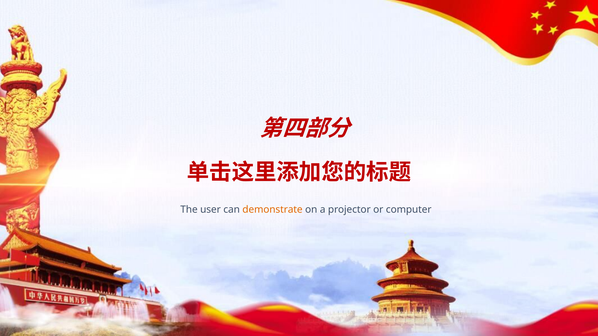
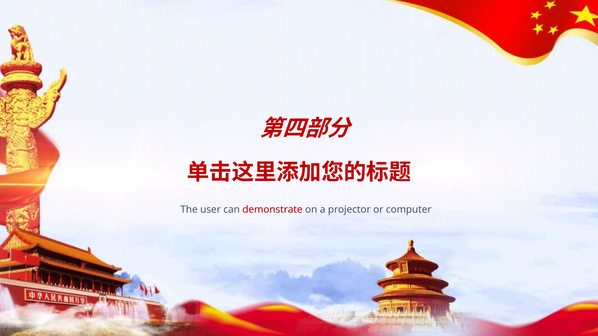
demonstrate colour: orange -> red (273, 210)
